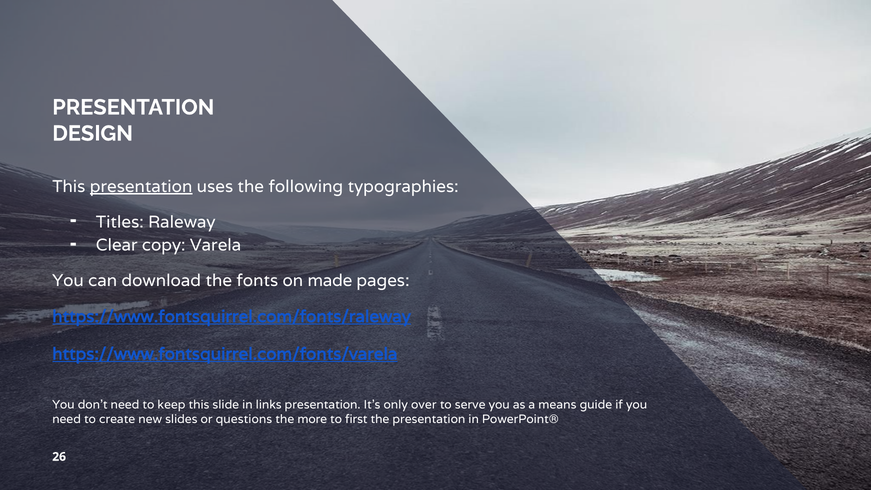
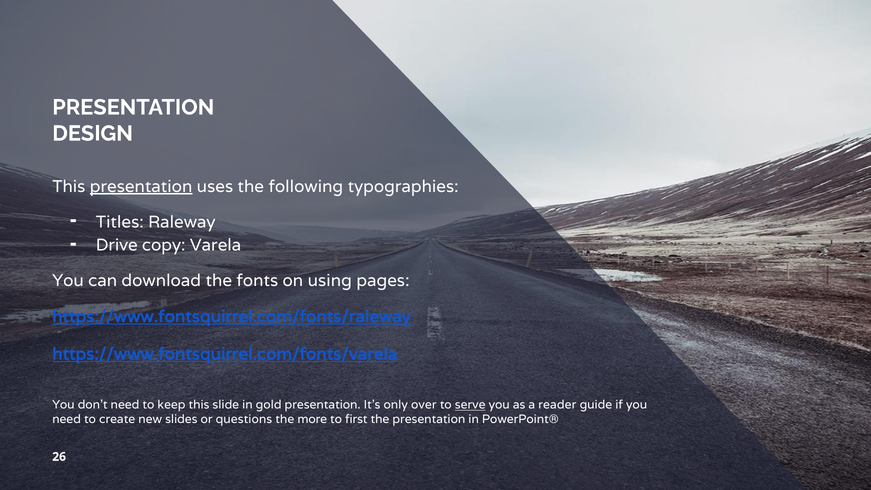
Clear: Clear -> Drive (117, 245)
made: made -> using (330, 281)
links: links -> gold (269, 405)
serve underline: none -> present (470, 405)
means: means -> reader (557, 405)
